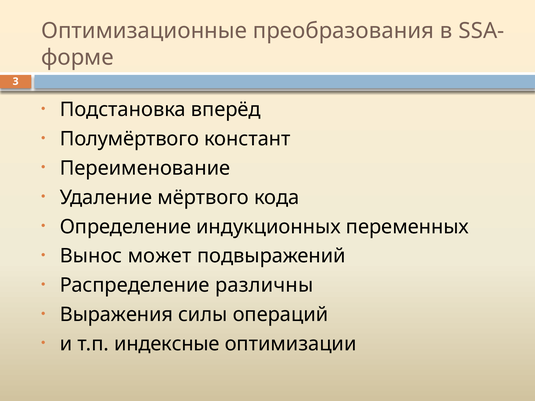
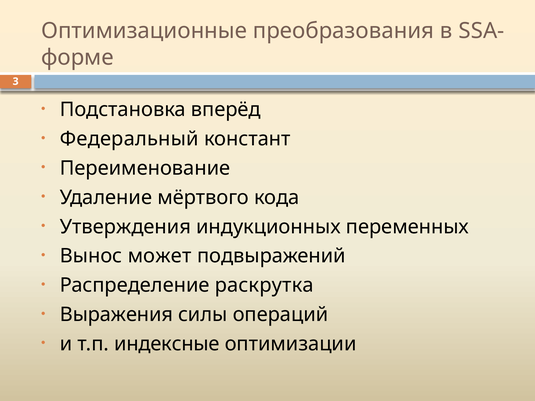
Полумёртвого: Полумёртвого -> Федеральный (129, 139)
Определение: Определение -> Утверждения (125, 227)
различны: различны -> раскрутка (264, 285)
